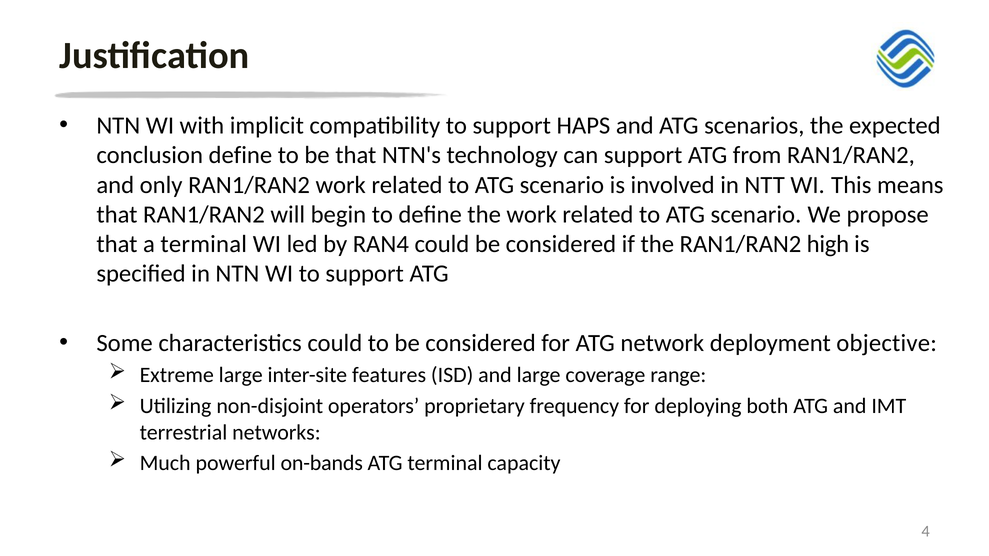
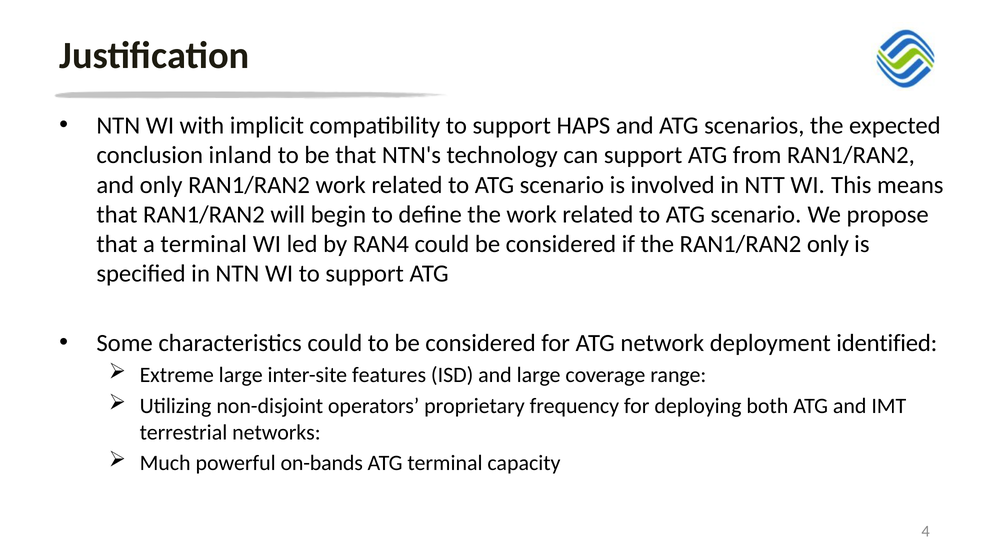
conclusion define: define -> inland (240, 155)
RAN1/RAN2 high: high -> only (828, 244)
objective: objective -> identified (887, 343)
